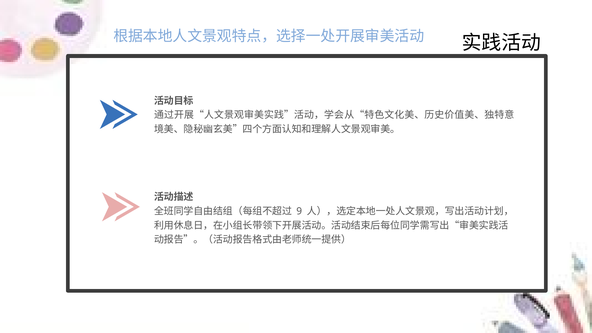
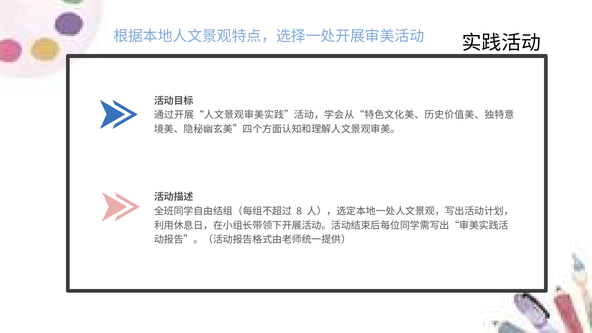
9: 9 -> 8 (299, 211)
